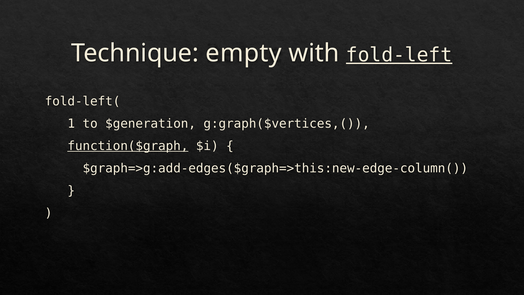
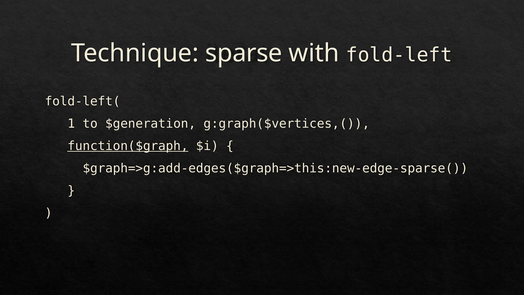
empty: empty -> sparse (244, 53)
fold-left underline: present -> none (399, 55)
$graph=>g:add-edges($graph=>this:new-edge-column(: $graph=>g:add-edges($graph=>this:new-edge-column( -> $graph=>g:add-edges($graph=>this:new-edge-sparse( (275, 168)
